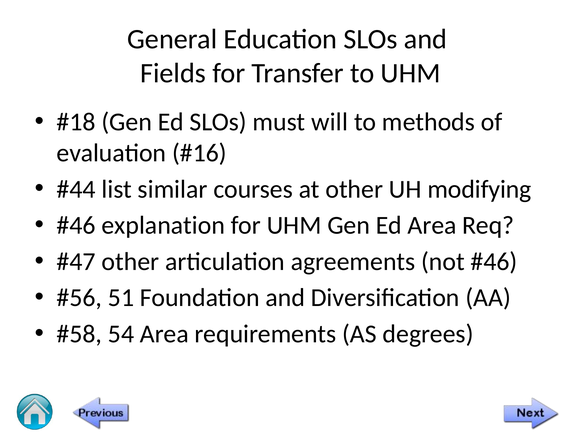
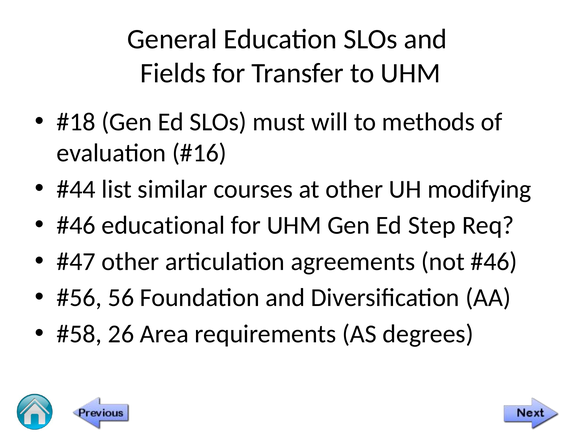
explanation: explanation -> educational (163, 225)
Ed Area: Area -> Step (432, 225)
51: 51 -> 56 (121, 298)
54: 54 -> 26 (121, 334)
